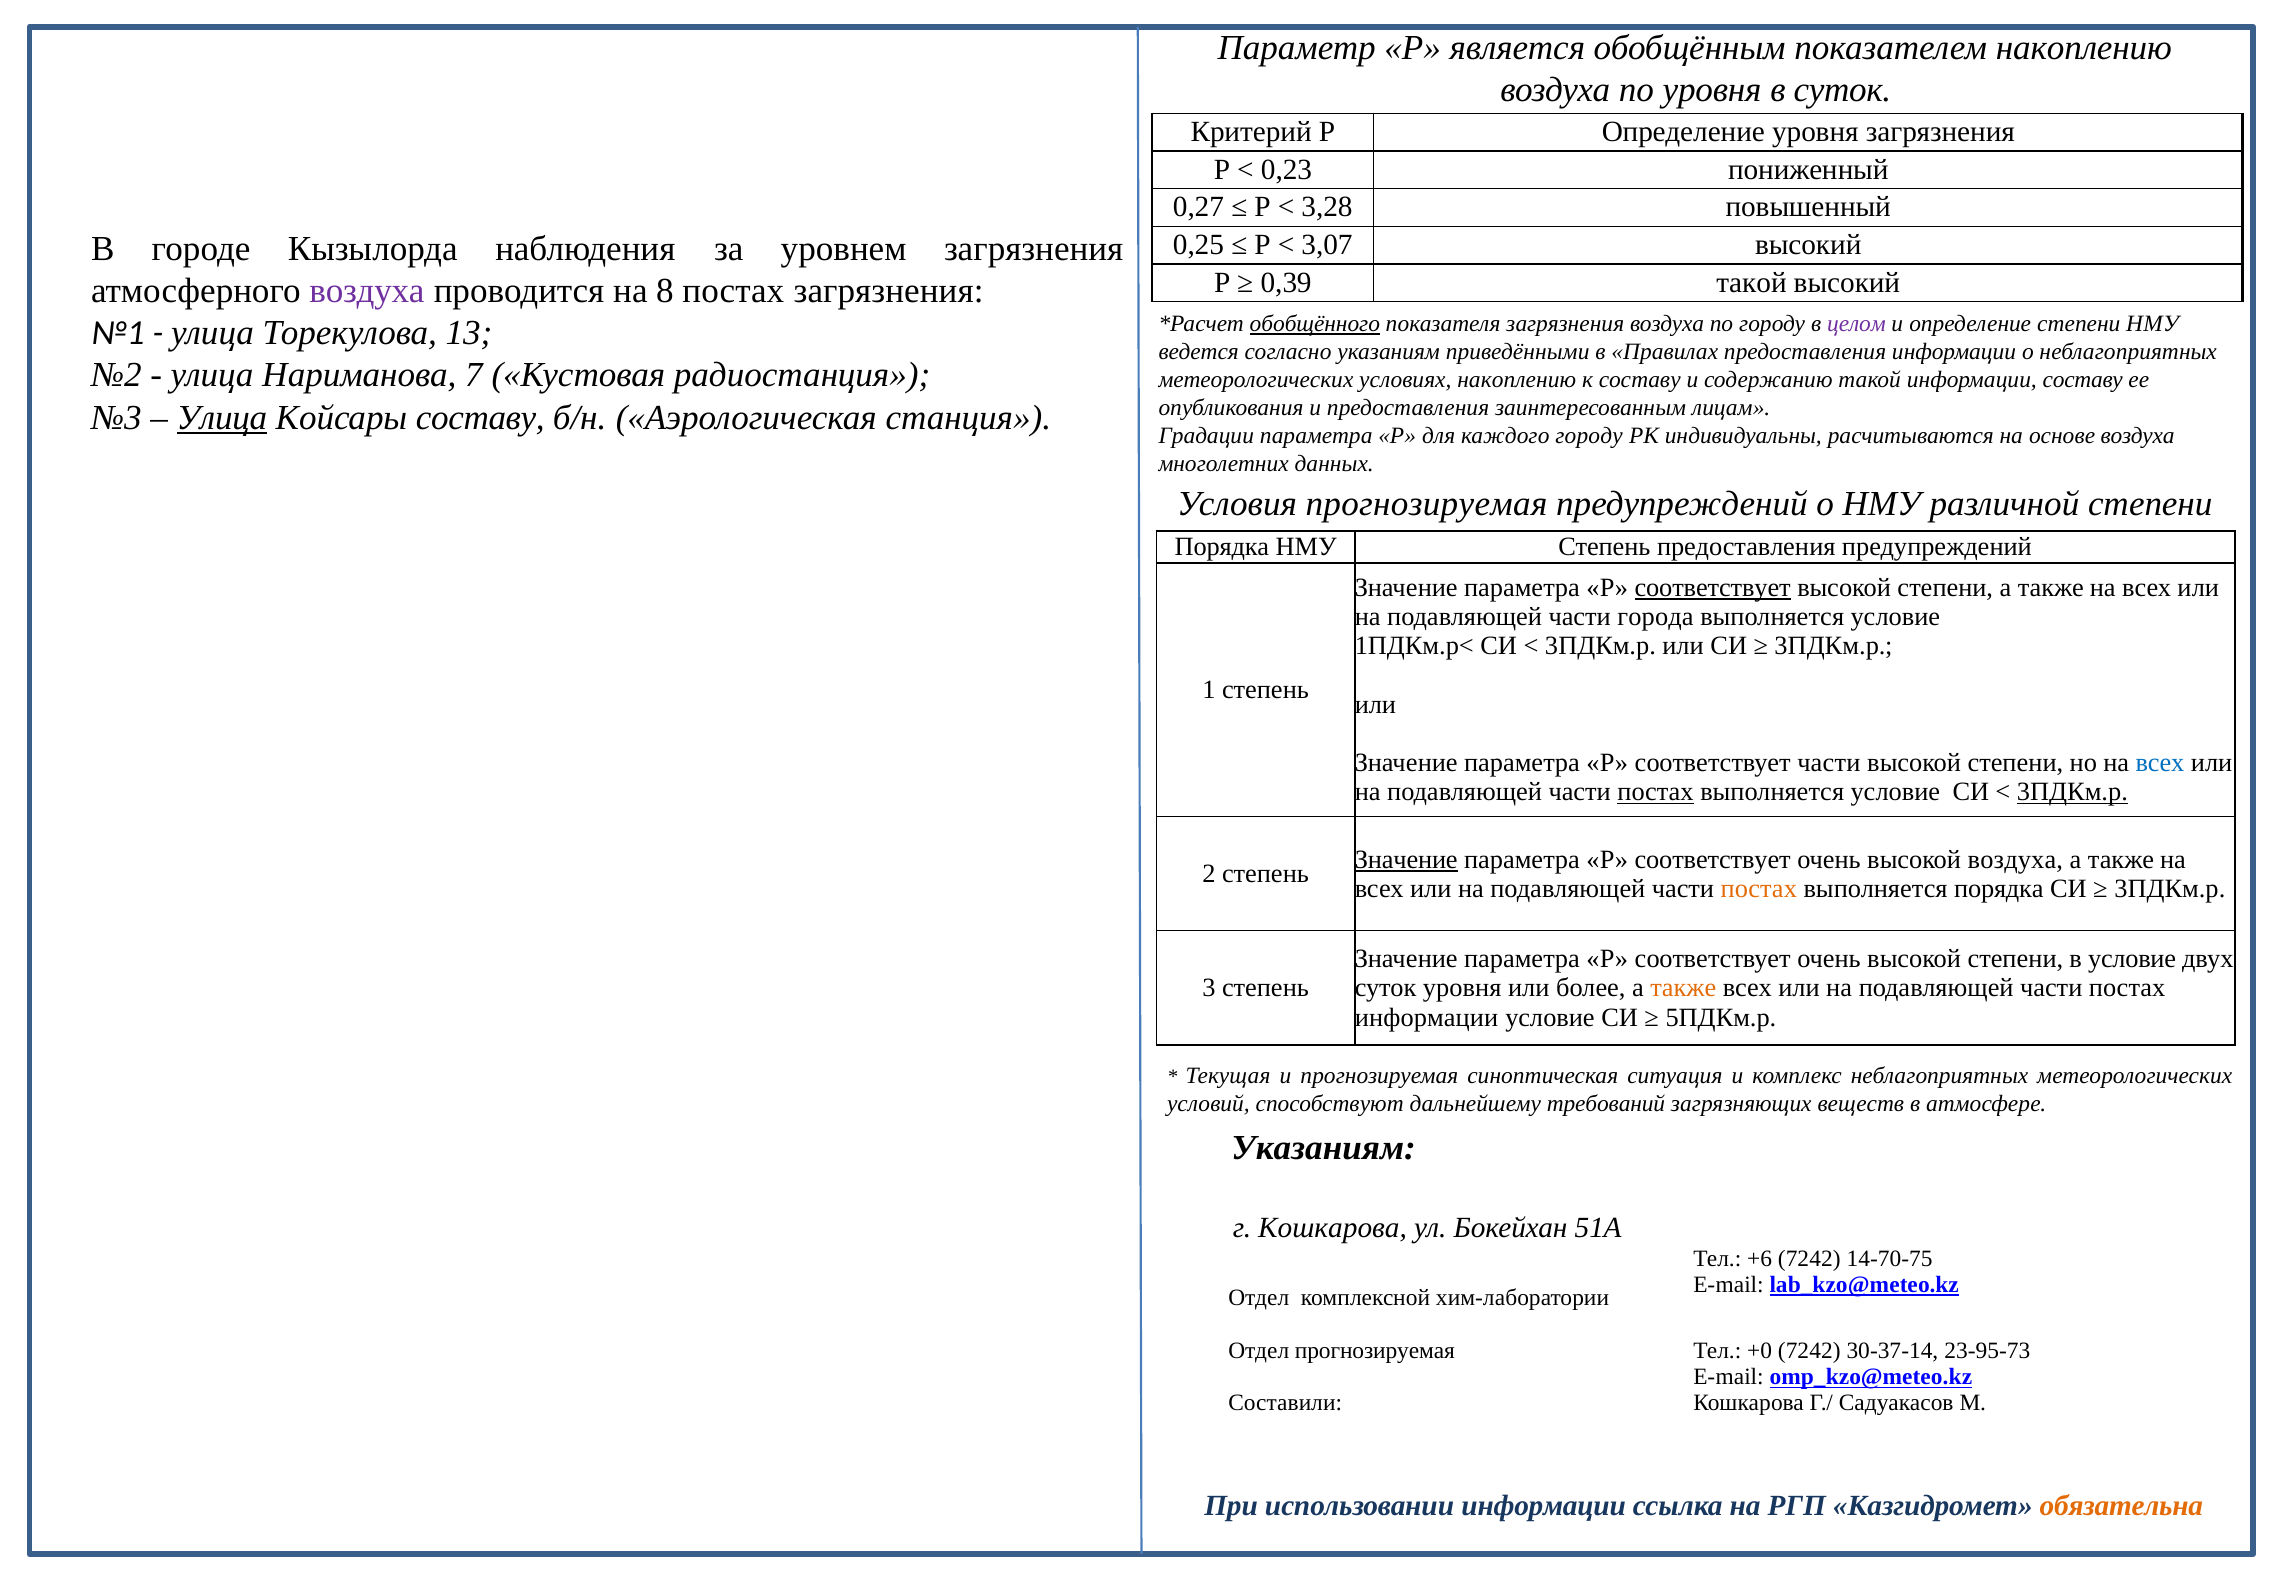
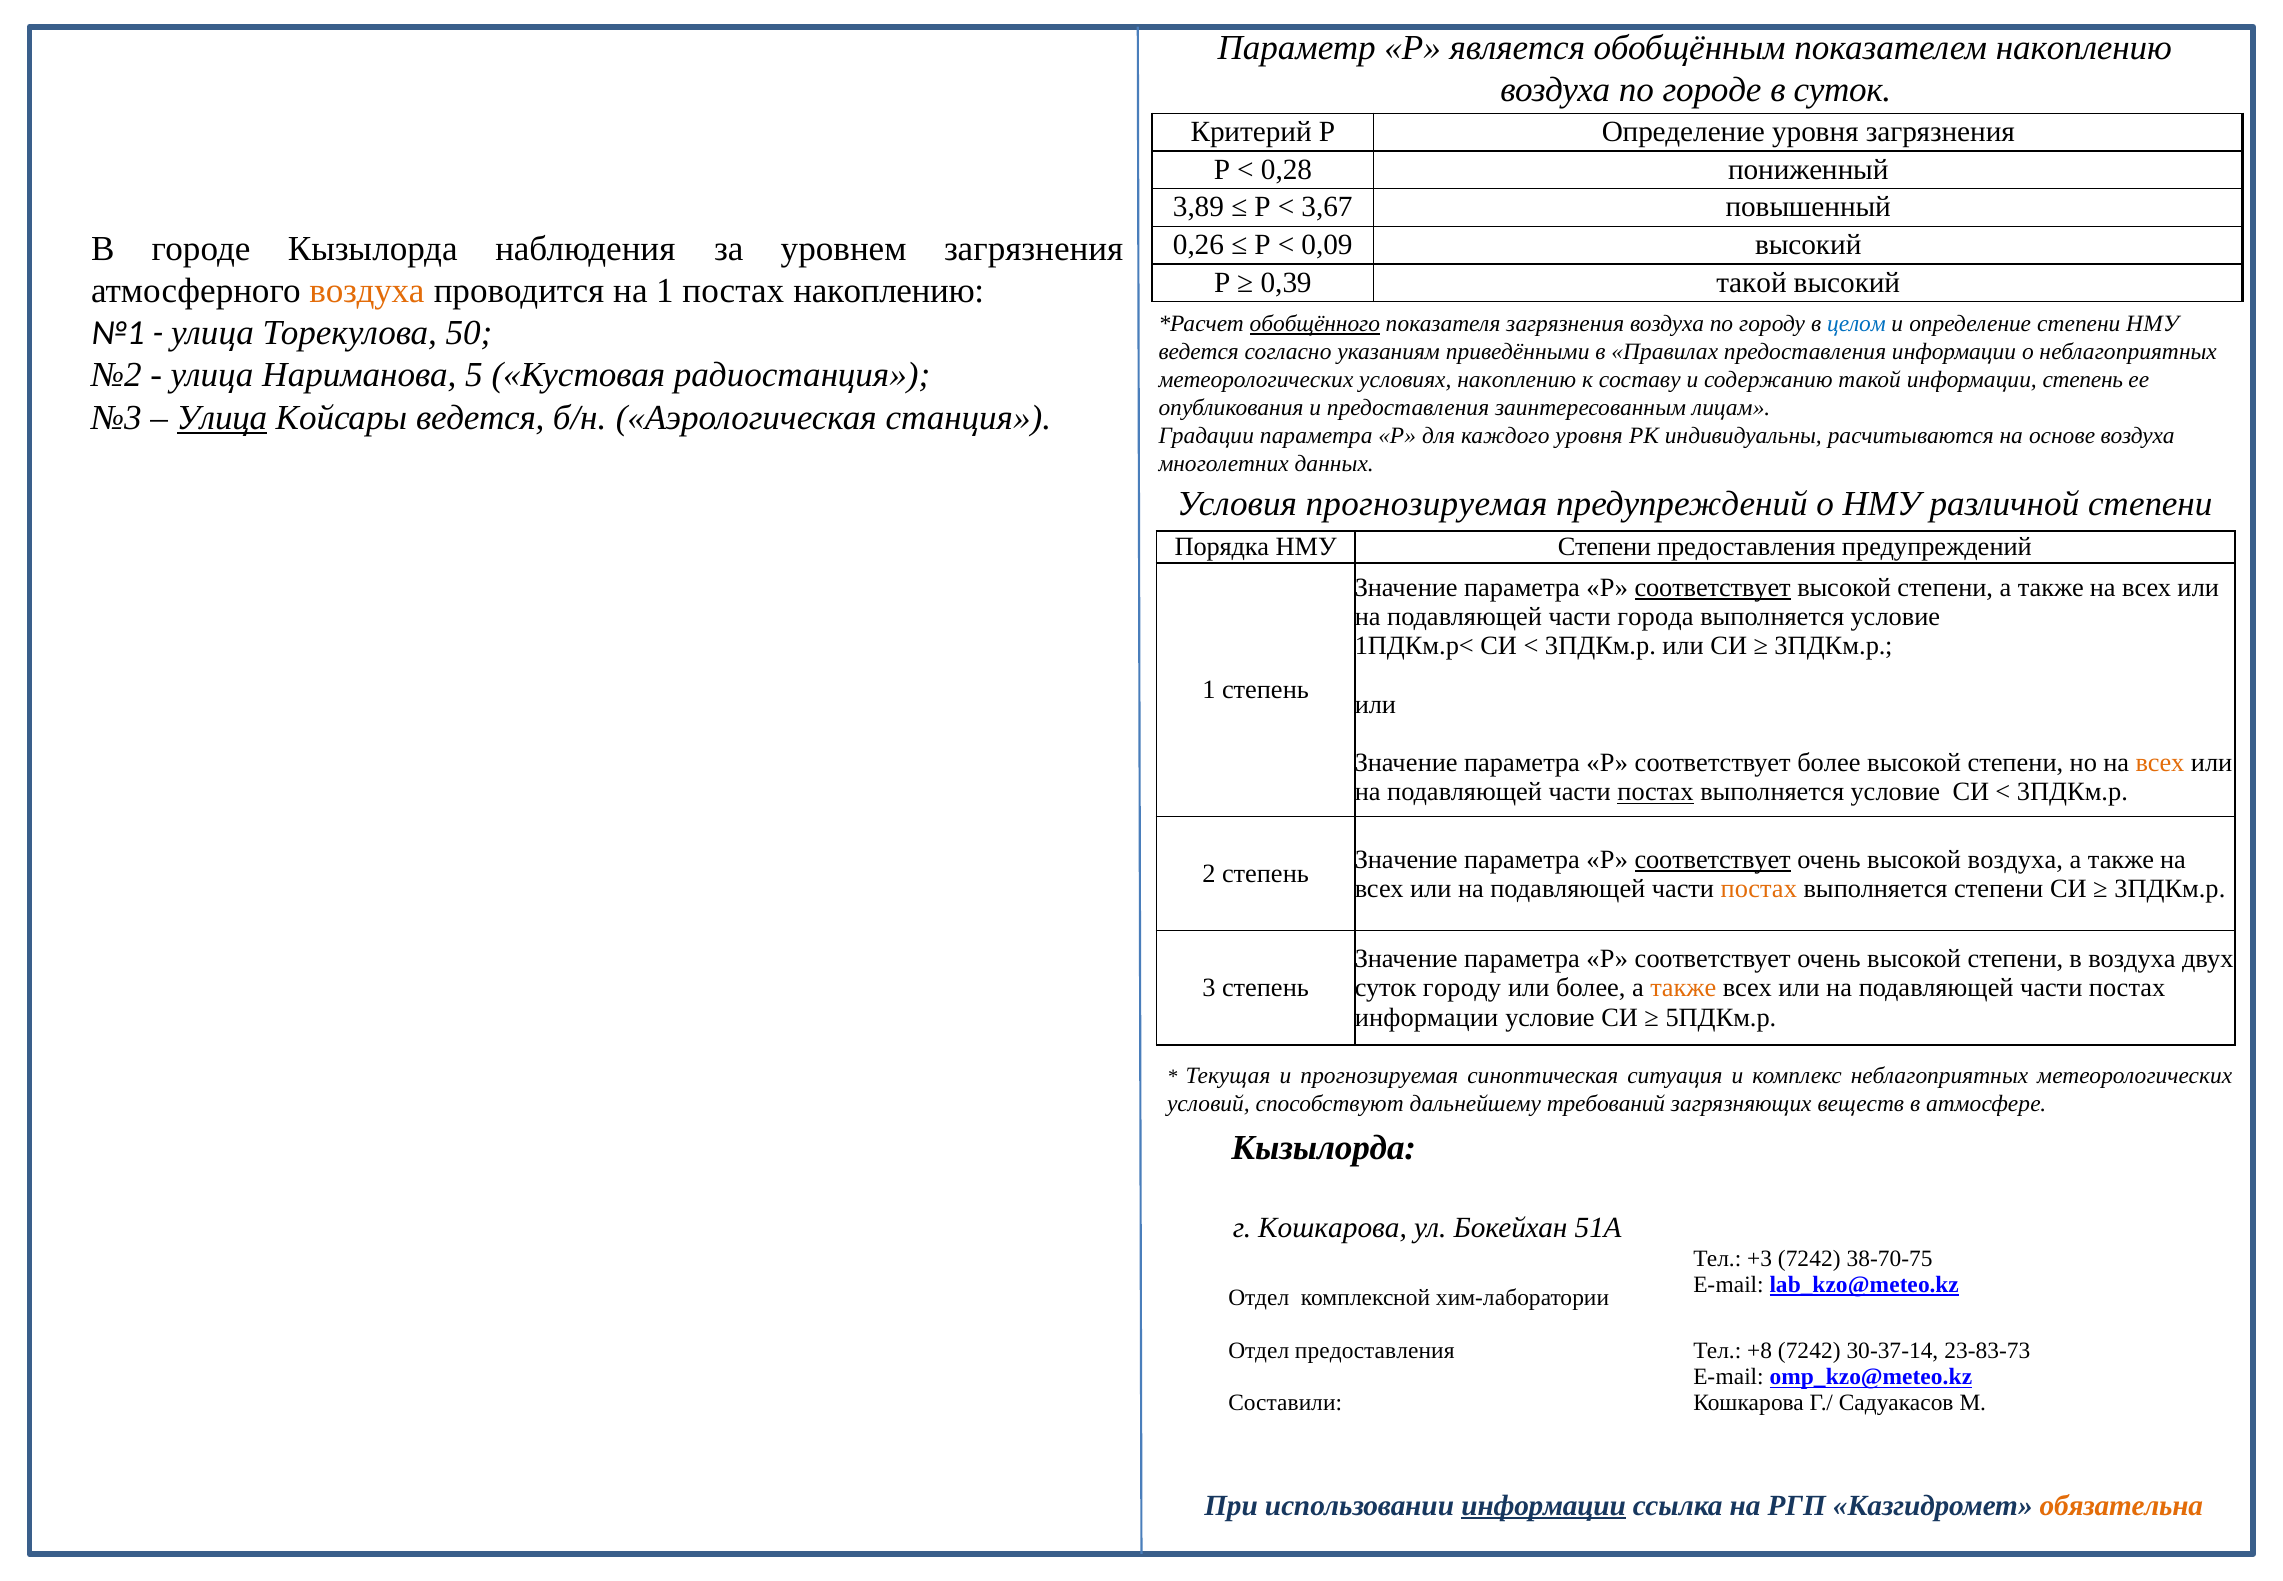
по уровня: уровня -> городе (1712, 90)
0,23: 0,23 -> 0,28 (1286, 170)
0,27: 0,27 -> 3,89 (1198, 207)
3,28: 3,28 -> 3,67 (1327, 207)
0,25: 0,25 -> 0,26 (1198, 245)
3,07: 3,07 -> 0,09 (1327, 245)
воздуха colour: purple -> orange (367, 291)
на 8: 8 -> 1 (665, 291)
постах загрязнения: загрязнения -> накоплению (889, 291)
целом colour: purple -> blue (1856, 324)
13: 13 -> 50 (469, 333)
7: 7 -> 5 (474, 375)
информации составу: составу -> степень (2083, 380)
Койсары составу: составу -> ведется (480, 417)
каждого городу: городу -> уровня (1589, 436)
НМУ Степень: Степень -> Степени (1604, 547)
соответствует части: части -> более (1829, 763)
всех colour: blue -> orange (2160, 763)
3ПДКм.р underline: present -> none (2072, 792)
Значение underline: present -> none (1406, 859)
соответствует underline: none -> present (1713, 859)
выполняется порядка: порядка -> степени (1999, 888)
в условие: условие -> воздуха (2132, 959)
суток уровня: уровня -> городу (1462, 988)
Указаниям: Указаниям -> Кызылорда (1324, 1148)
+6: +6 -> +3 (1760, 1258)
14-70-75: 14-70-75 -> 38-70-75 (1890, 1258)
Отдел прогнозируемая: прогнозируемая -> предоставления (1375, 1351)
+0: +0 -> +8 (1760, 1351)
23-95-73: 23-95-73 -> 23-83-73 (1987, 1351)
информации underline: none -> present (1544, 1505)
